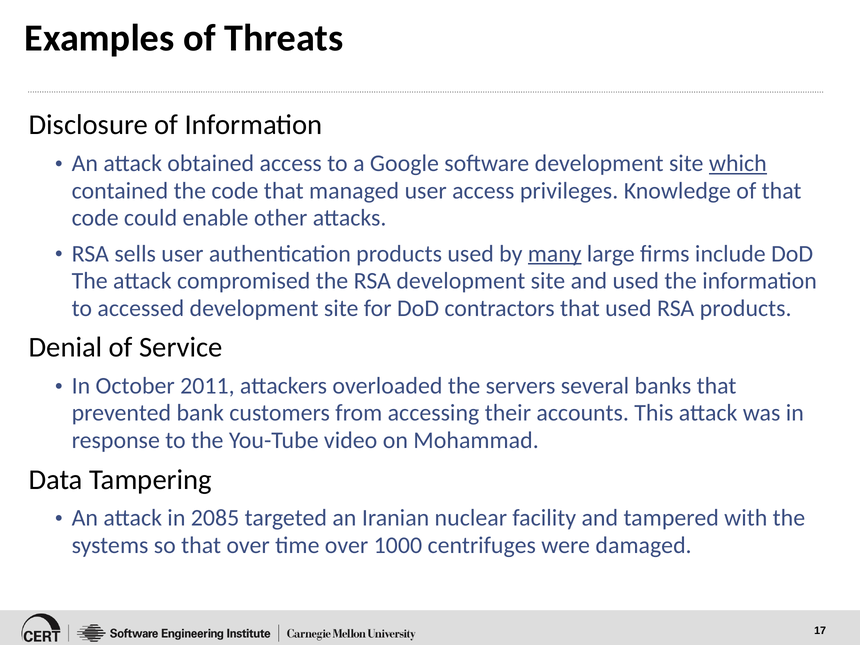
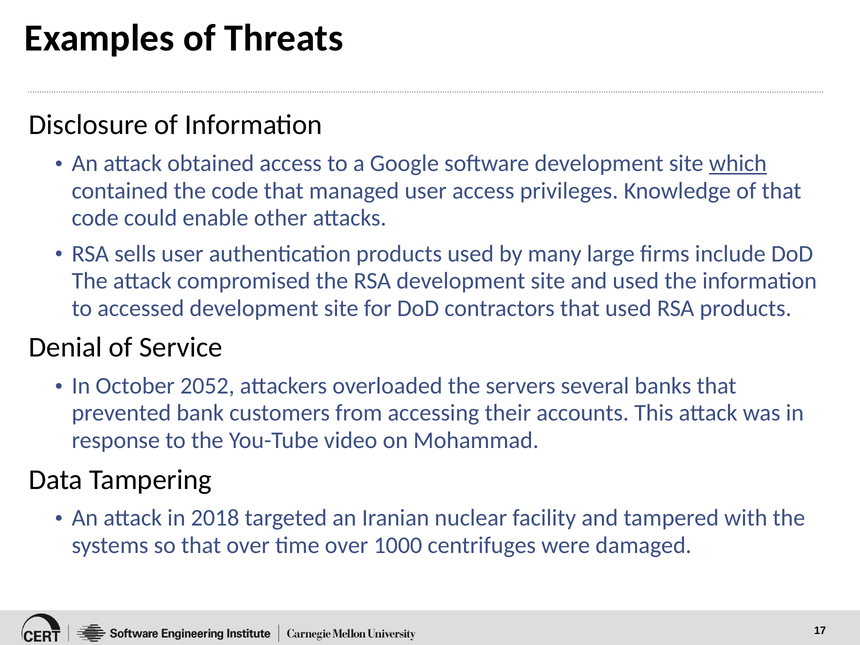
many underline: present -> none (555, 254)
2011: 2011 -> 2052 (207, 386)
2085: 2085 -> 2018 (215, 518)
